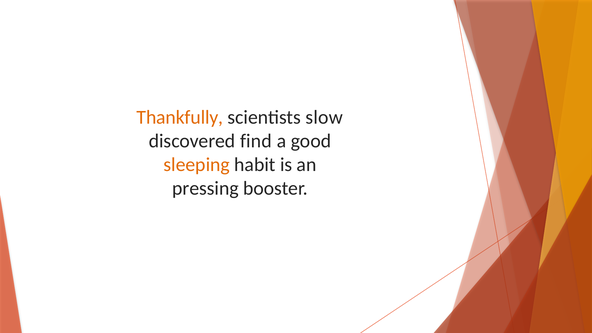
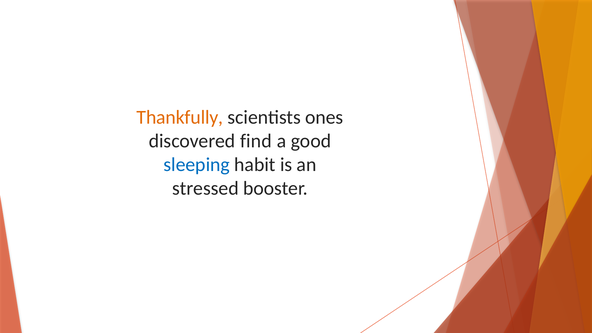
slow: slow -> ones (324, 117)
sleeping colour: orange -> blue (197, 165)
pressing: pressing -> stressed (205, 188)
